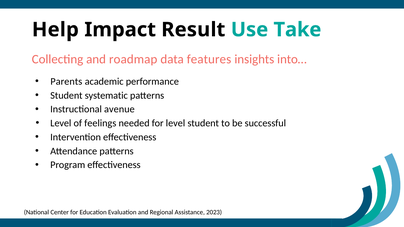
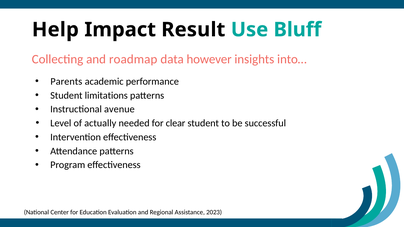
Take: Take -> Bluff (297, 30)
features: features -> however (209, 59)
systematic: systematic -> limitations (106, 96)
feelings: feelings -> actually (100, 123)
for level: level -> clear (176, 123)
